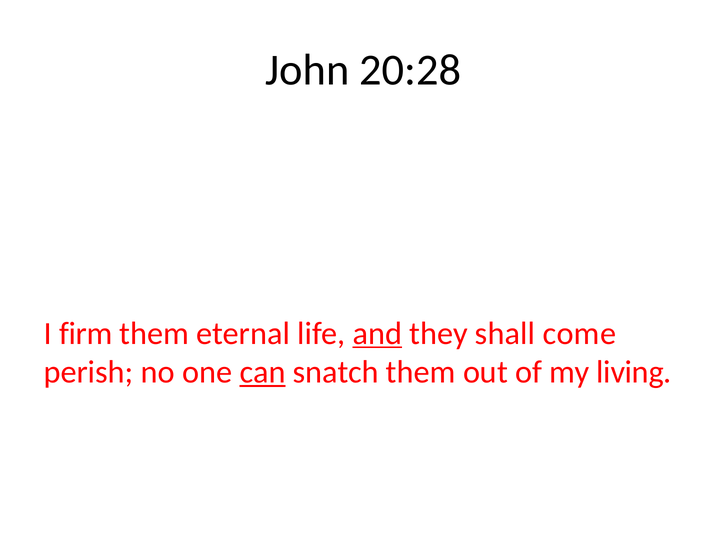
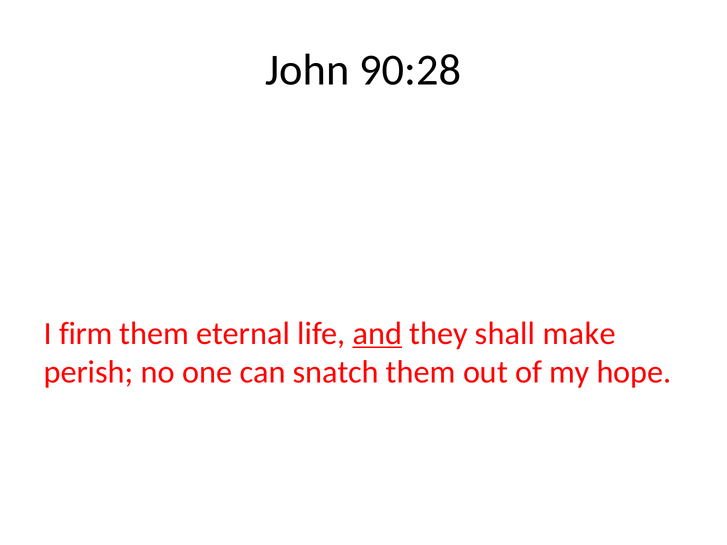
20:28: 20:28 -> 90:28 (410, 70)
come: come -> make (579, 334)
can underline: present -> none (263, 372)
living: living -> hope (634, 372)
